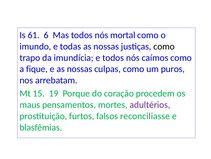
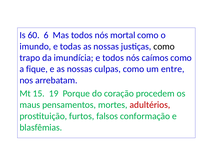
61: 61 -> 60 (34, 35)
puros: puros -> entre (173, 69)
adultérios colour: purple -> red (150, 104)
reconciliasse: reconciliasse -> conformação (145, 116)
